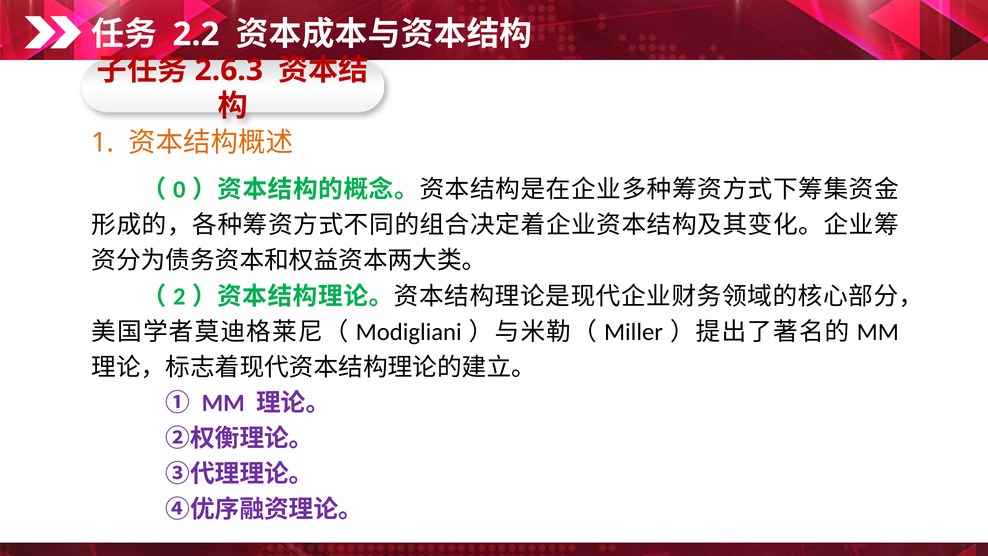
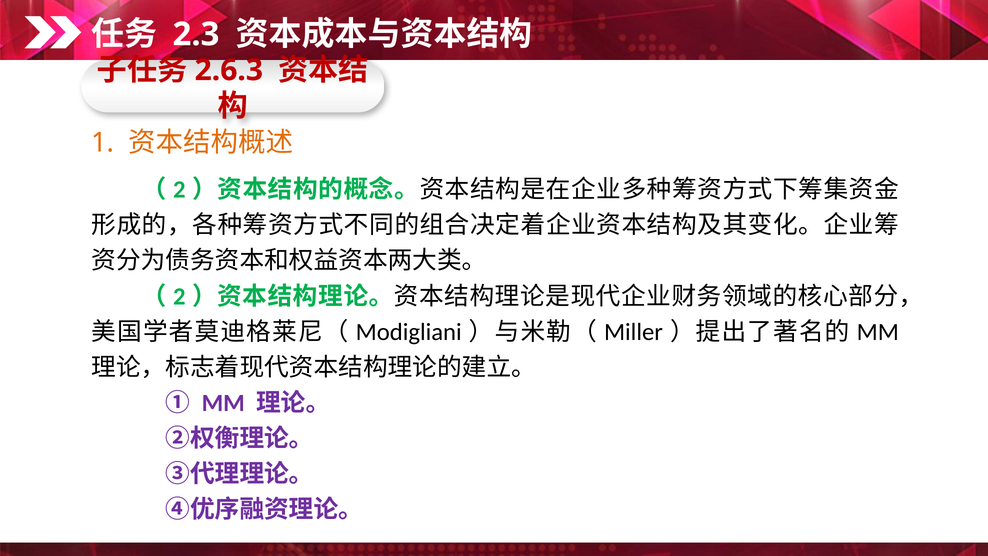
2.2: 2.2 -> 2.3 (196, 34)
0: 0 -> 2 (179, 190)
